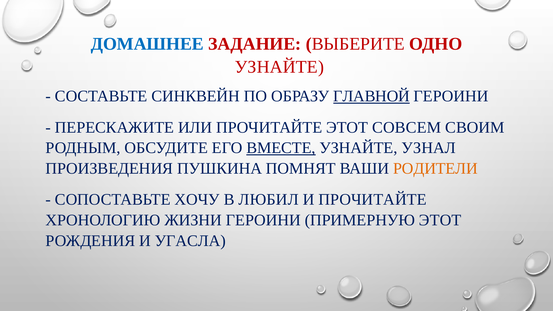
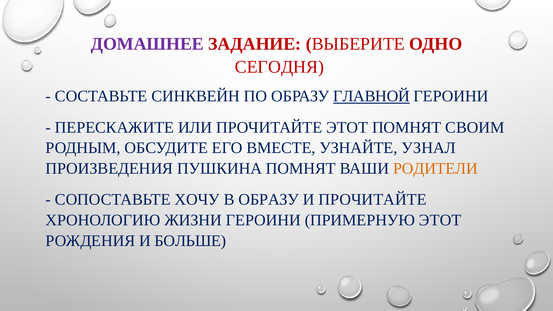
ДОМАШНЕЕ colour: blue -> purple (147, 44)
УЗНАЙТЕ: УЗНАЙТЕ -> СЕГОДНЯ (279, 67)
ЭТОТ СОВСЕМ: СОВСЕМ -> ПОМНЯТ (407, 127)
ВМЕСТЕ underline: present -> none (281, 148)
В ЛЮБИЛ: ЛЮБИЛ -> ОБРАЗУ (269, 200)
УГАСЛА: УГАСЛА -> БОЛЬШЕ (190, 241)
